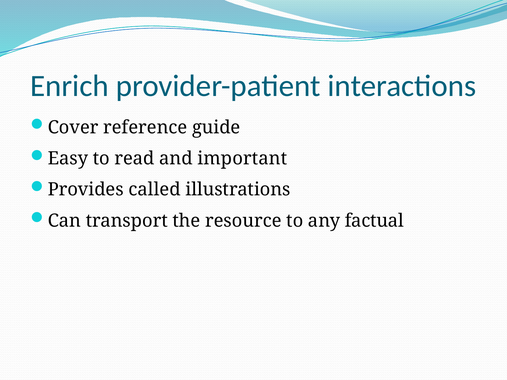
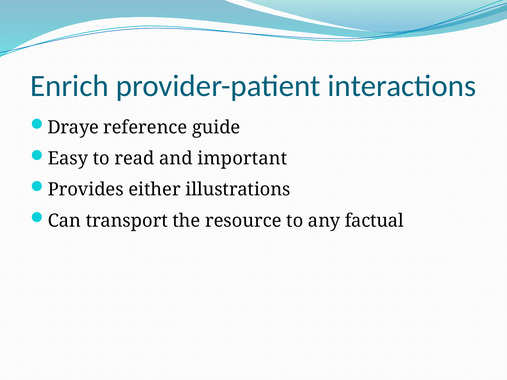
Cover: Cover -> Draye (73, 128)
called: called -> either (155, 190)
